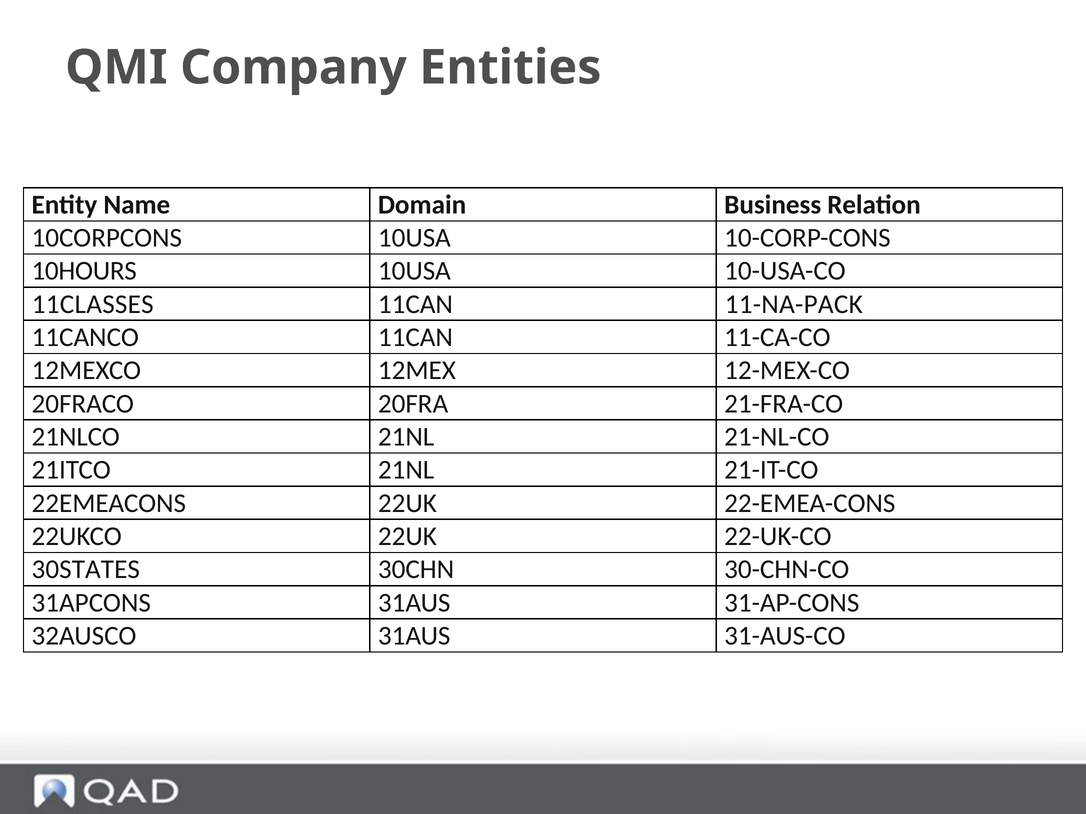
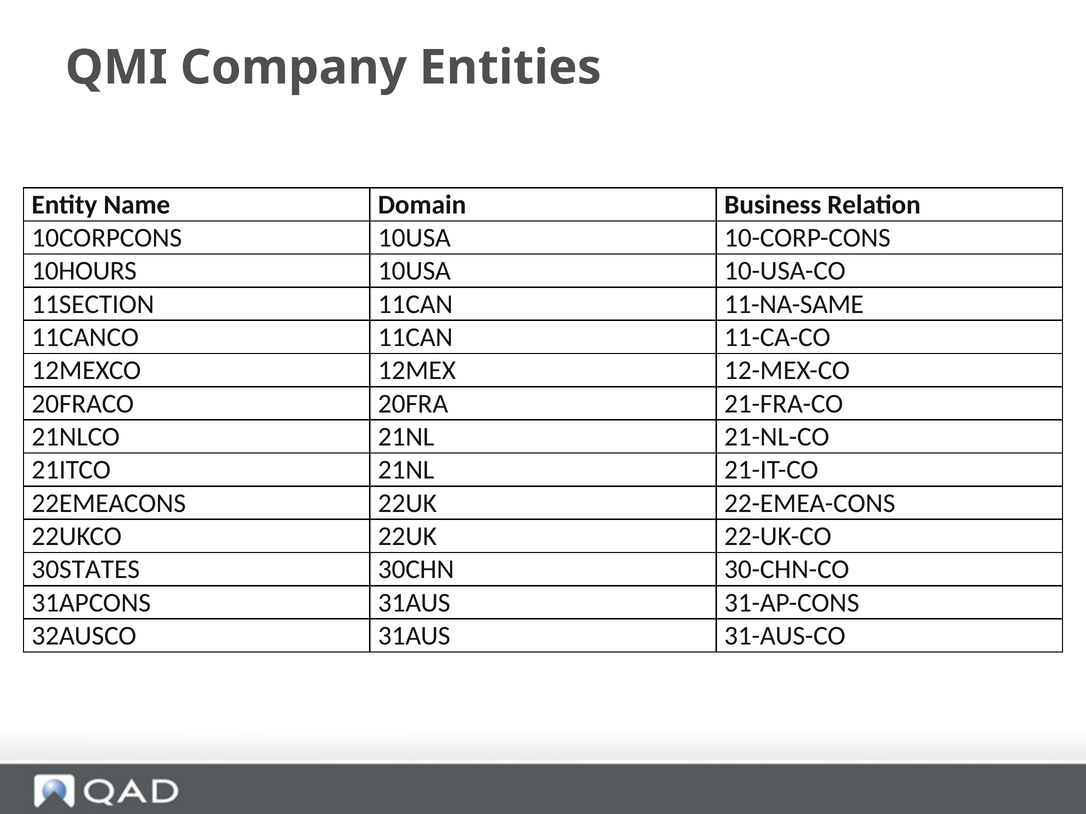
11CLASSES: 11CLASSES -> 11SECTION (93, 304)
11-NA-PACK: 11-NA-PACK -> 11-NA-SAME (794, 304)
